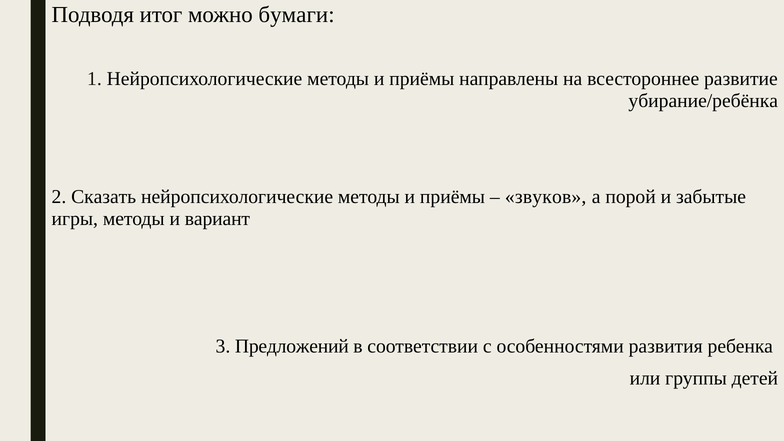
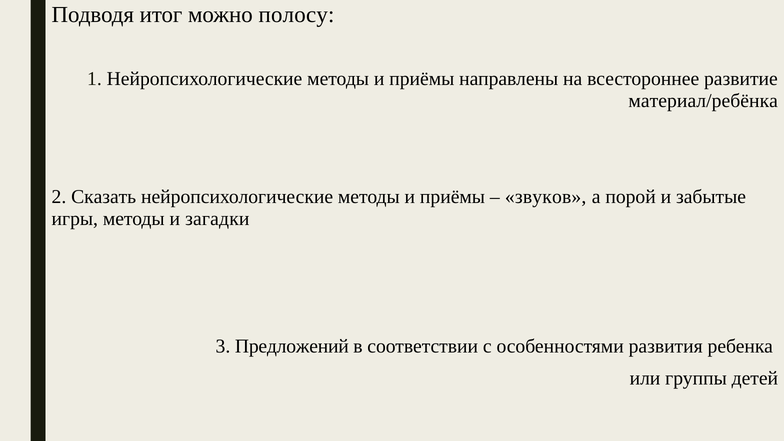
бумаги: бумаги -> полосу (296, 15)
убирание/ребёнка: убирание/ребёнка -> материал/ребёнка (703, 101)
вариант: вариант -> загадки (217, 219)
